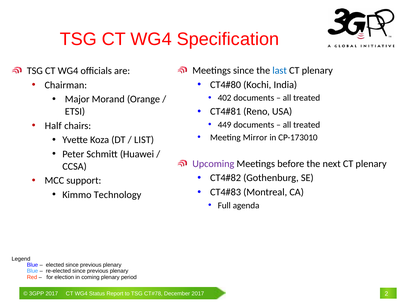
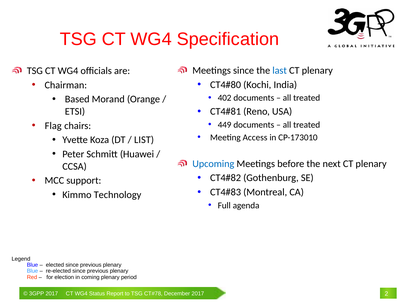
Major: Major -> Based (77, 99)
Half: Half -> Flag (53, 125)
Mirror: Mirror -> Access (255, 137)
Upcoming colour: purple -> blue (213, 163)
